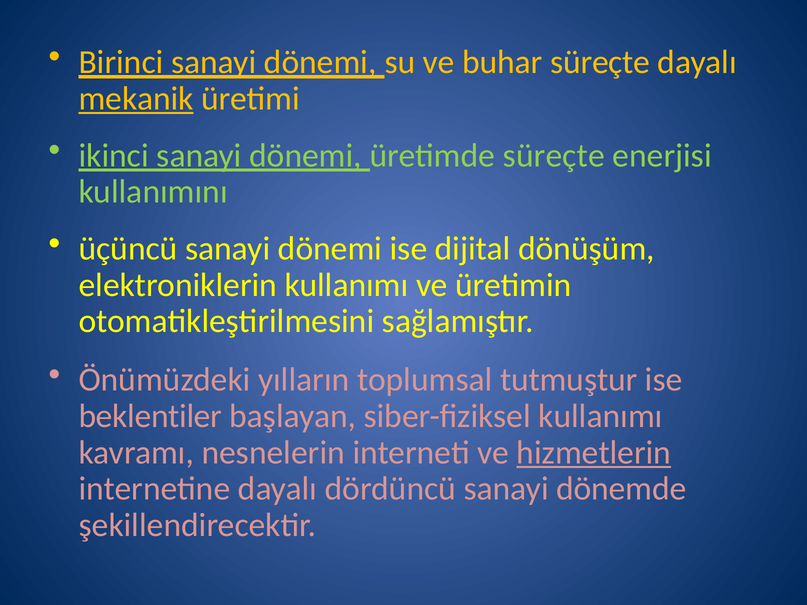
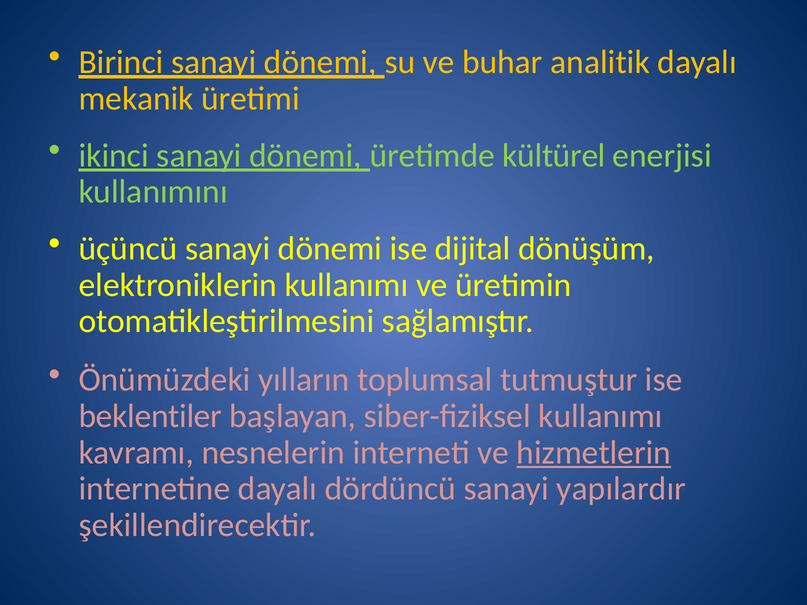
buhar süreçte: süreçte -> analitik (600, 62)
mekanik underline: present -> none (136, 99)
üretimde süreçte: süreçte -> kültürel (554, 156)
dönemde: dönemde -> yapılardır (621, 489)
